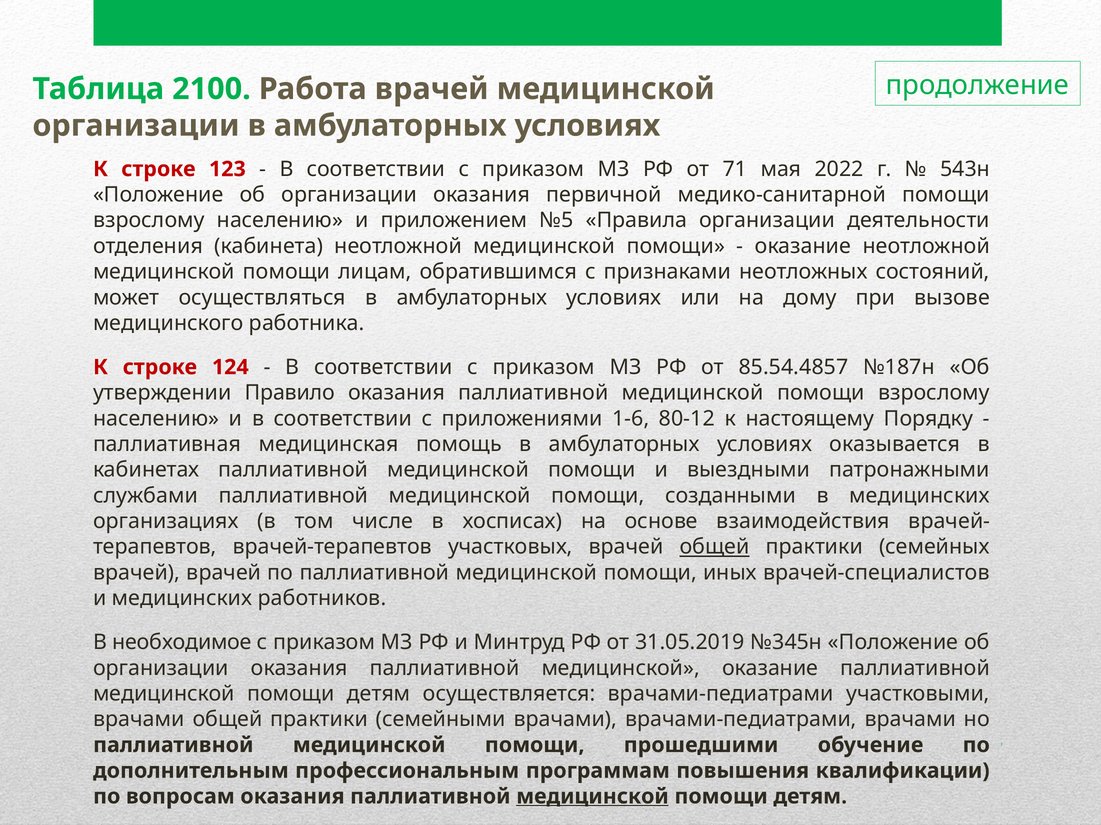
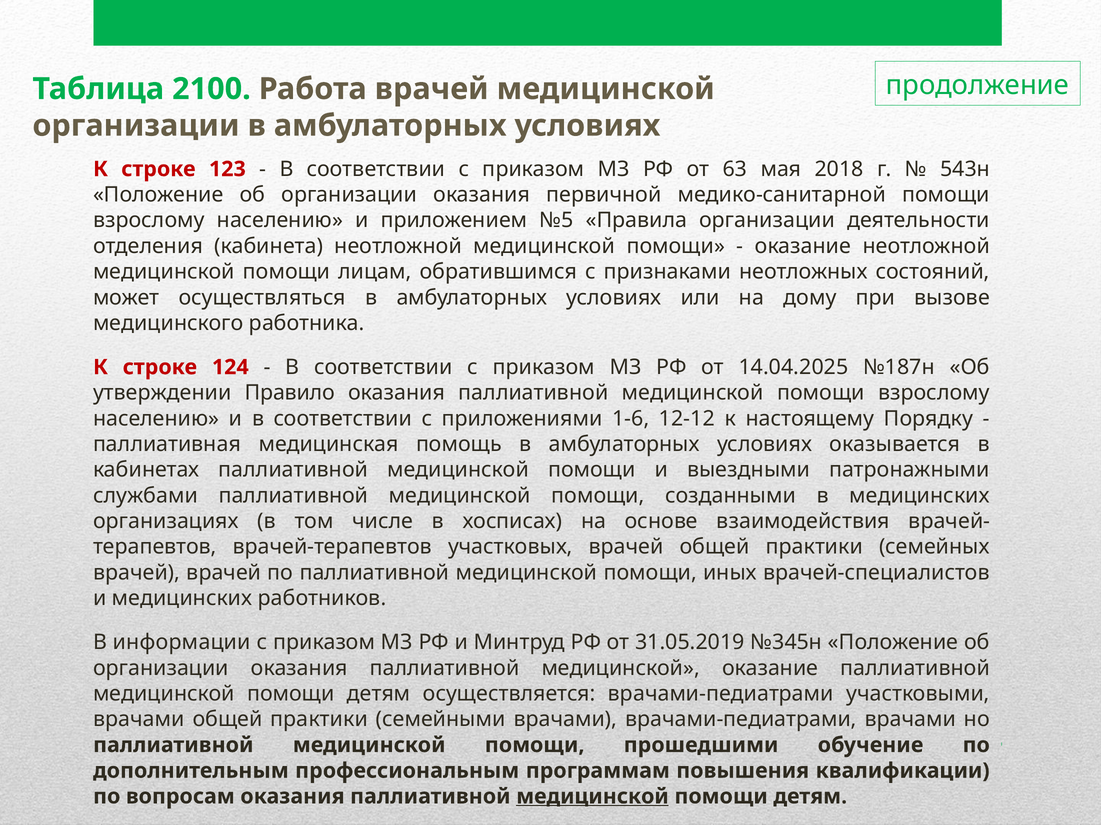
71: 71 -> 63 (735, 169)
2022: 2022 -> 2018 (839, 169)
85.54.4857: 85.54.4857 -> 14.04.2025 (793, 367)
80-12: 80-12 -> 12-12 (687, 419)
общей underline: present -> none (715, 547)
необходимое: необходимое -> информации (182, 643)
